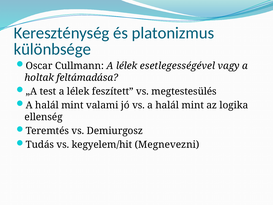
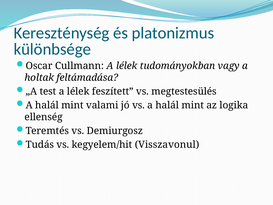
esetlegességével: esetlegességével -> tudományokban (178, 66)
Megnevezni: Megnevezni -> Visszavonul (167, 145)
